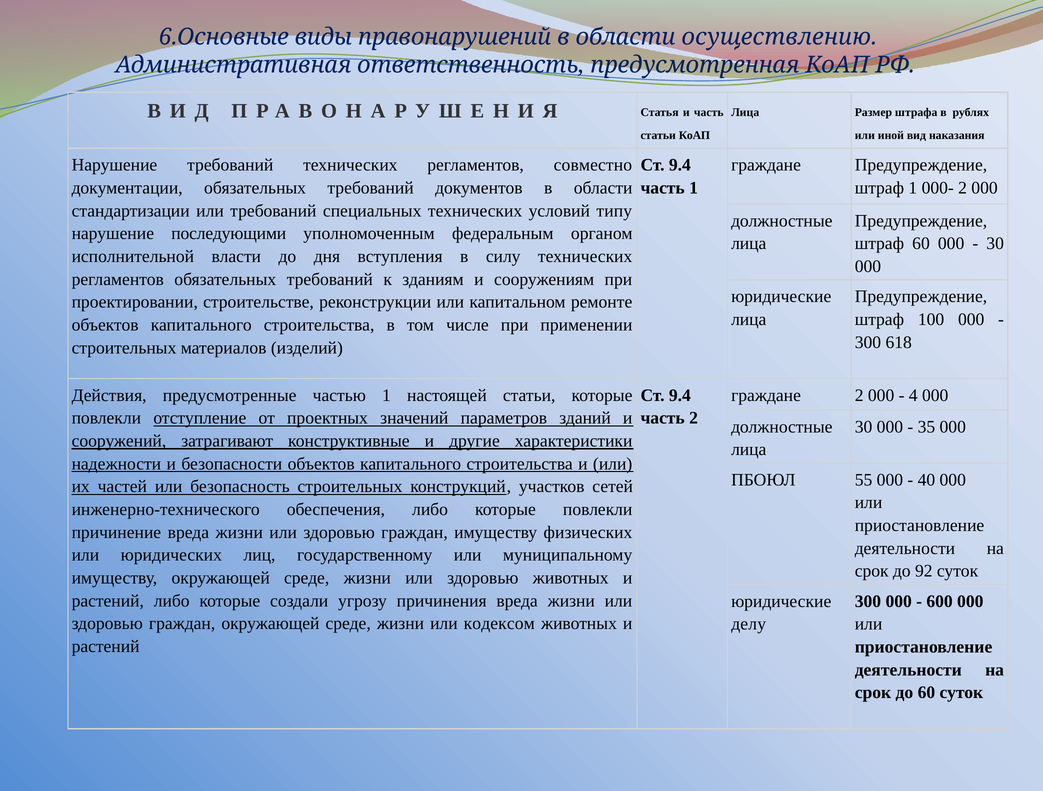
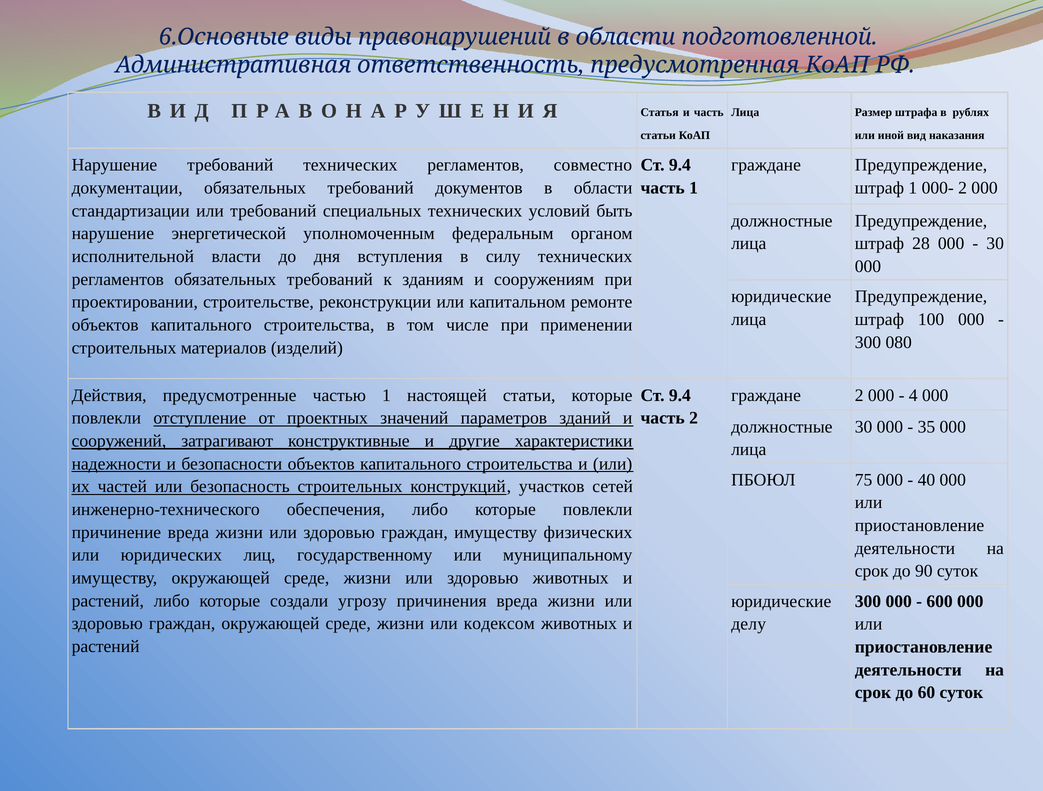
осуществлению: осуществлению -> подготовленной (780, 37)
типу: типу -> быть (614, 211)
последующими: последующими -> энергетической (229, 234)
штраф 60: 60 -> 28 (921, 244)
618: 618 -> 080 (899, 342)
55: 55 -> 75 (864, 480)
92: 92 -> 90 (924, 571)
